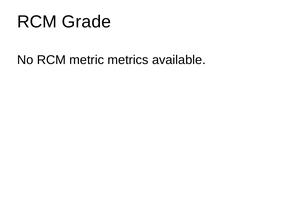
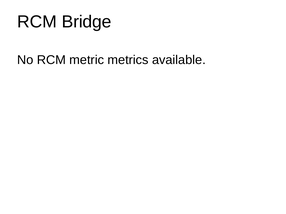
Grade: Grade -> Bridge (87, 22)
